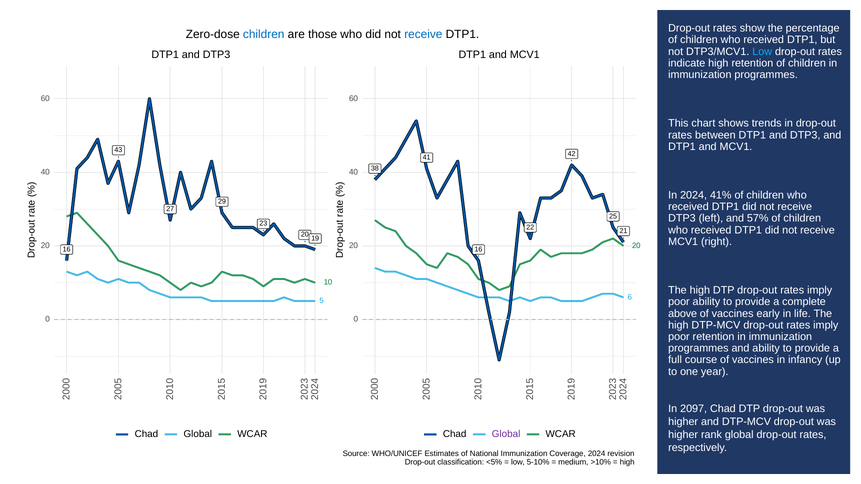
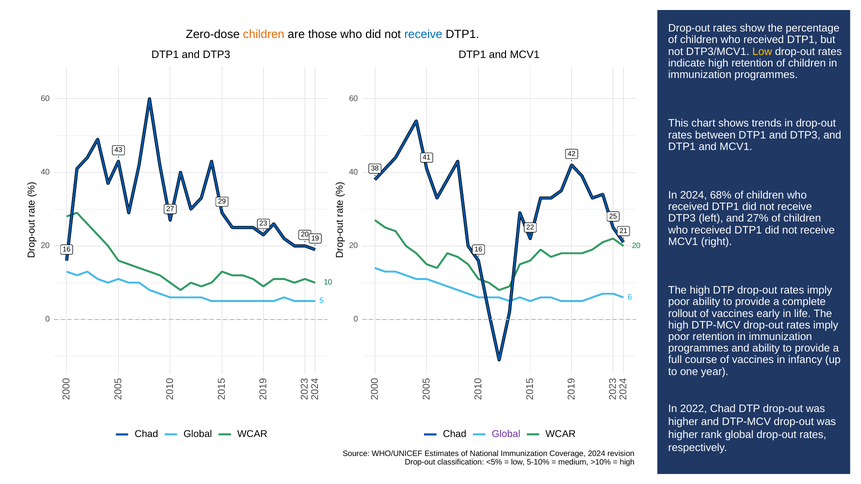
children colour: blue -> orange (264, 35)
Low colour: light blue -> yellow (762, 52)
41%: 41% -> 68% (721, 195)
57%: 57% -> 27% (758, 219)
above: above -> rollout (683, 314)
2097: 2097 -> 2022 (694, 409)
